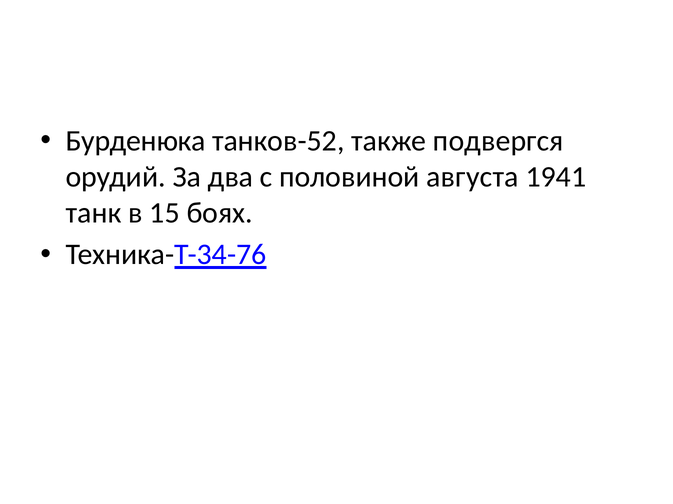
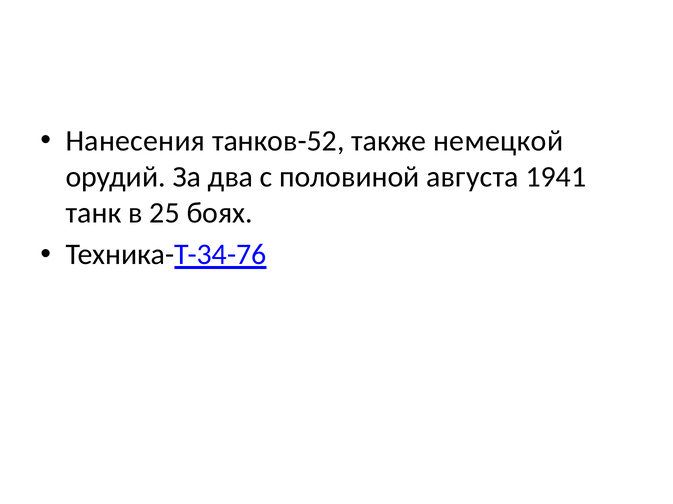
Бурденюка: Бурденюка -> Нанесения (135, 141)
подвергся: подвергся -> немецкой (498, 141)
15: 15 -> 25 (165, 213)
